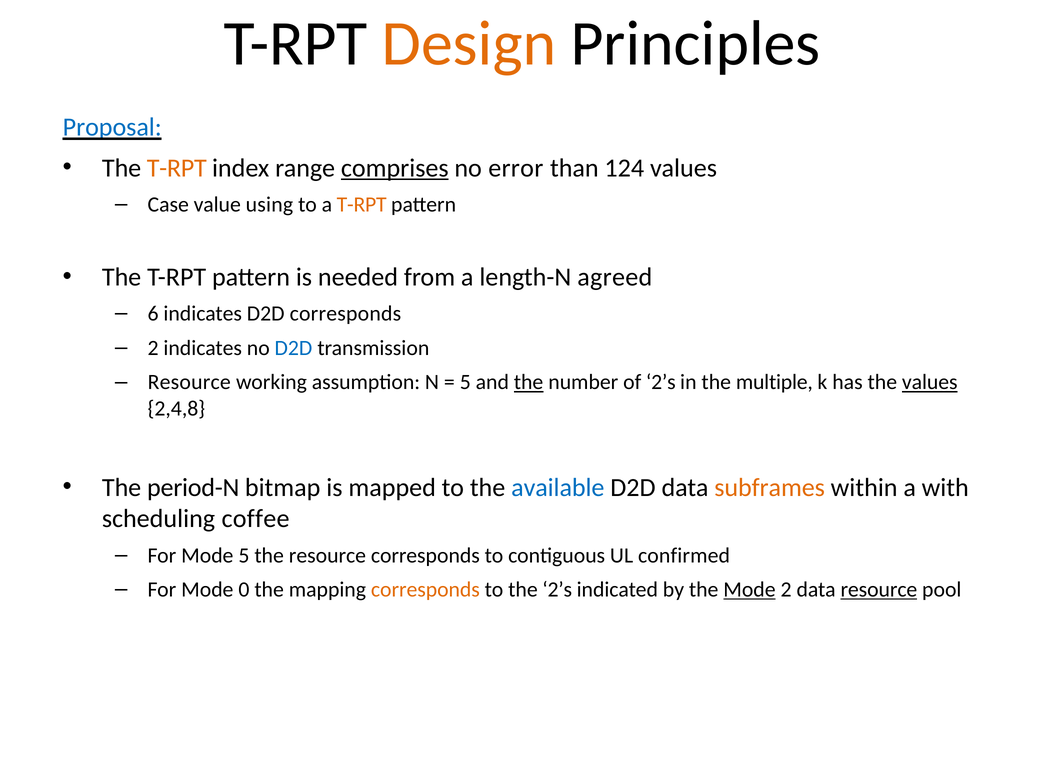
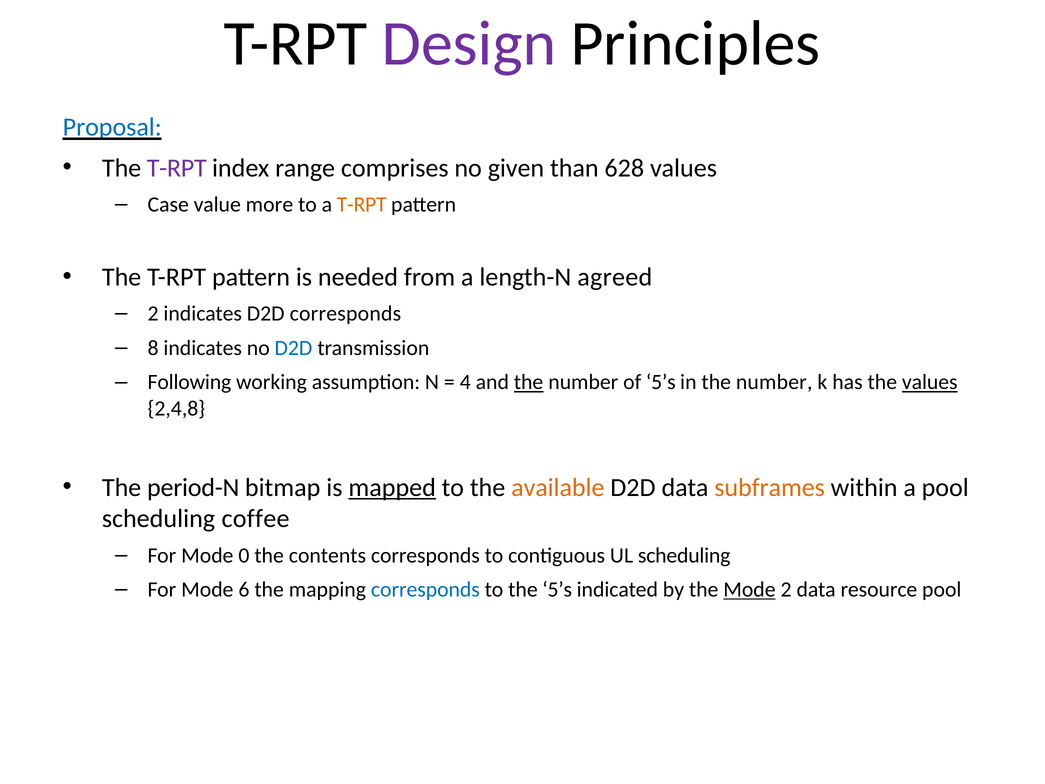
Design colour: orange -> purple (469, 44)
T-RPT colour: orange -> purple (177, 168)
comprises underline: present -> none (395, 168)
error: error -> given (516, 168)
124: 124 -> 628 (624, 168)
using: using -> more (269, 204)
6: 6 -> 2 (153, 314)
2: 2 -> 8 (153, 348)
Resource: Resource -> Following (189, 382)
5: 5 -> 4 (465, 382)
of 2’s: 2’s -> 5’s (661, 382)
in the multiple: multiple -> number (774, 382)
mapped underline: none -> present (392, 487)
available colour: blue -> orange (558, 487)
a with: with -> pool (945, 487)
Mode 5: 5 -> 0 (244, 555)
the resource: resource -> contents (327, 555)
UL confirmed: confirmed -> scheduling (684, 555)
0: 0 -> 6 (244, 589)
corresponds colour: orange -> blue (425, 589)
the 2’s: 2’s -> 5’s (557, 589)
resource underline: present -> none (879, 589)
